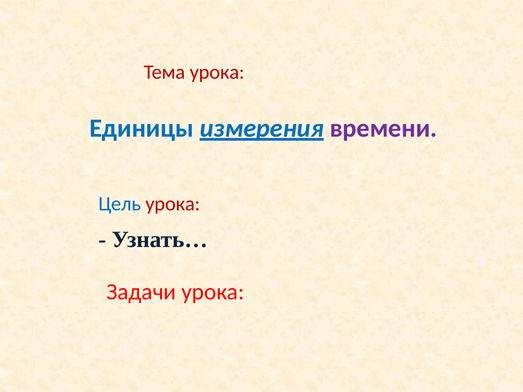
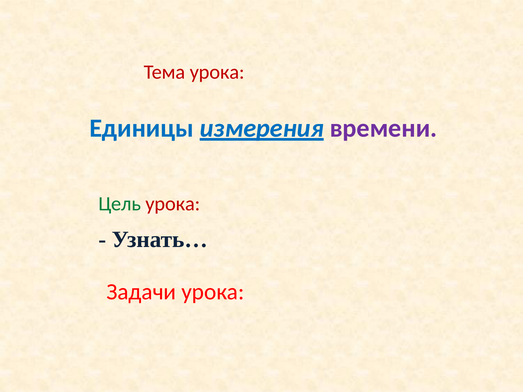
Цель colour: blue -> green (120, 204)
